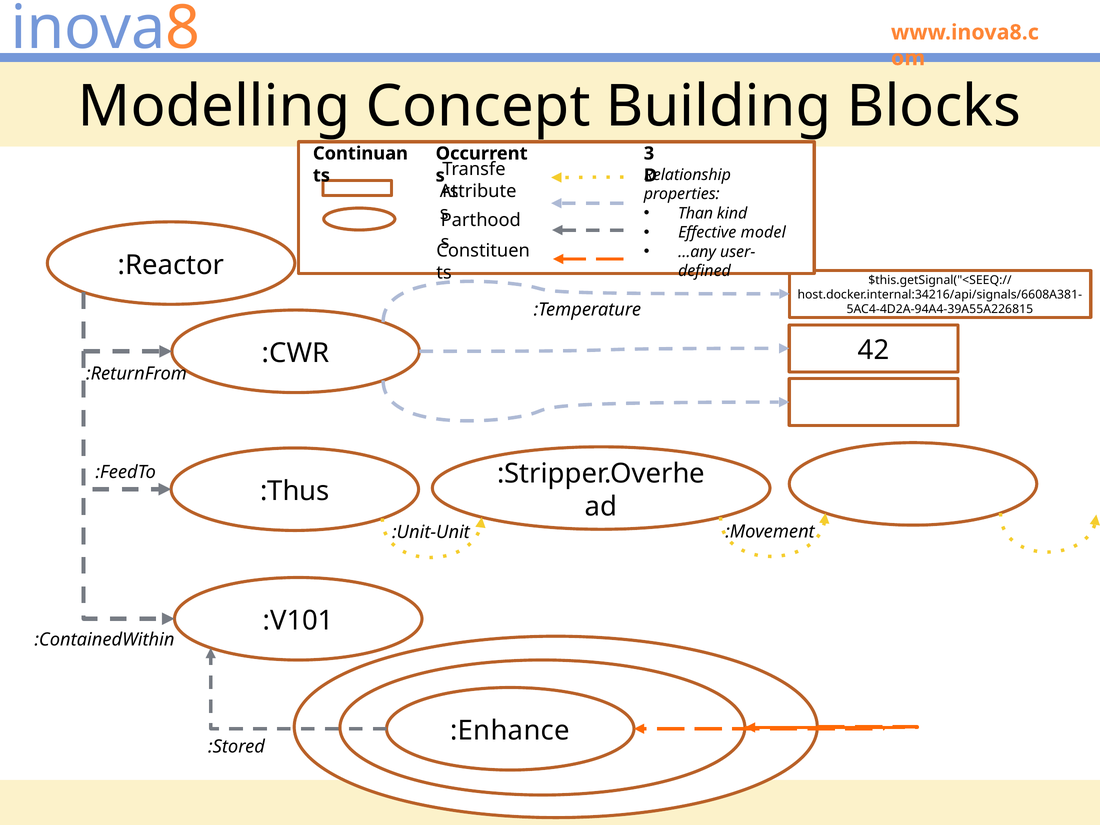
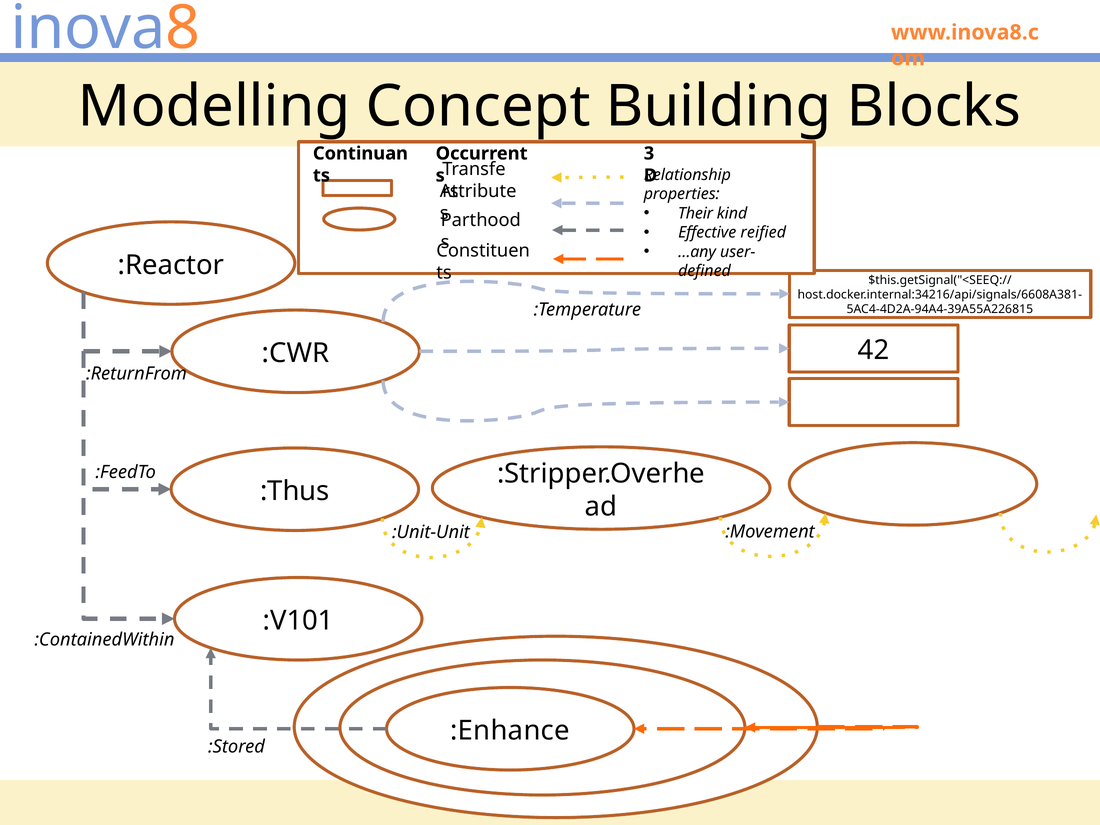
Than: Than -> Their (696, 213)
model: model -> reified (763, 233)
